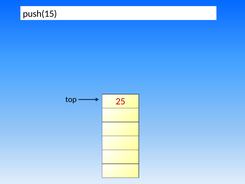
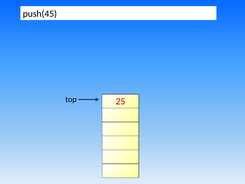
push(15: push(15 -> push(45 (40, 14)
